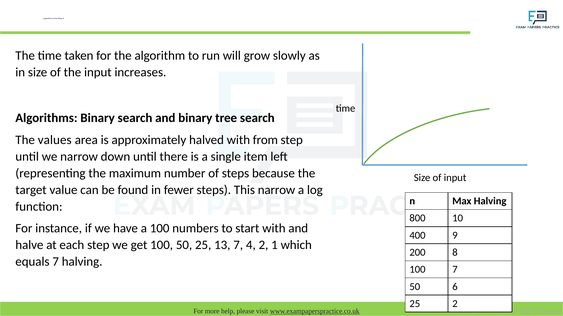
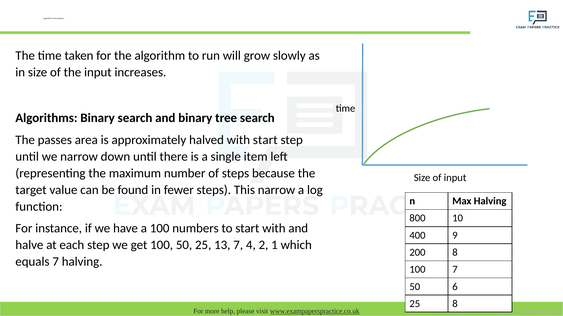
values: values -> passes (55, 140)
with from: from -> start (265, 140)
25 2: 2 -> 8 (455, 304)
